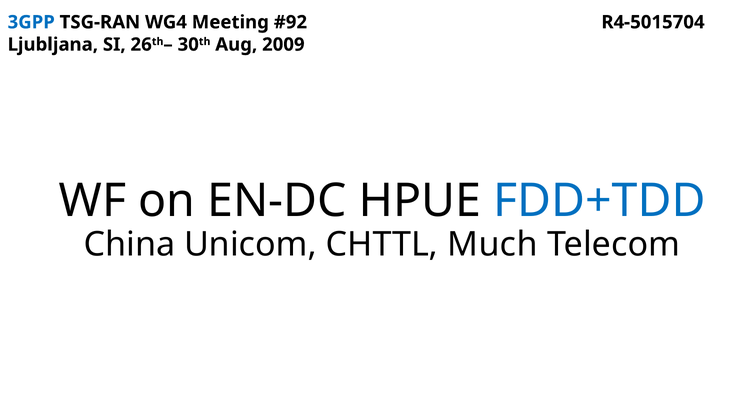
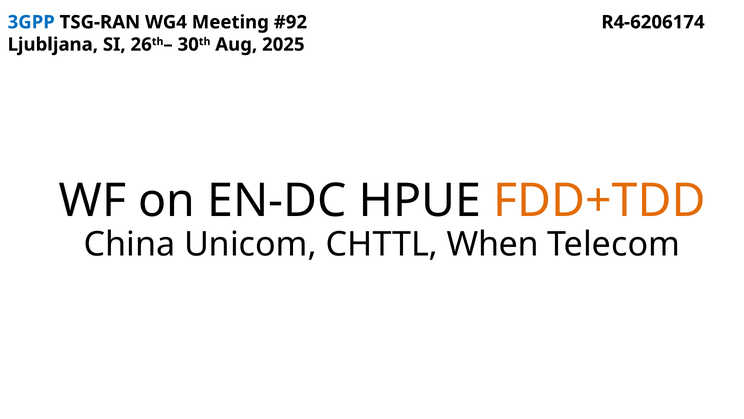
R4-5015704: R4-5015704 -> R4-6206174 (653, 22)
2009: 2009 -> 2025 (283, 44)
FDD+TDD colour: blue -> orange (599, 201)
Much: Much -> When (493, 244)
